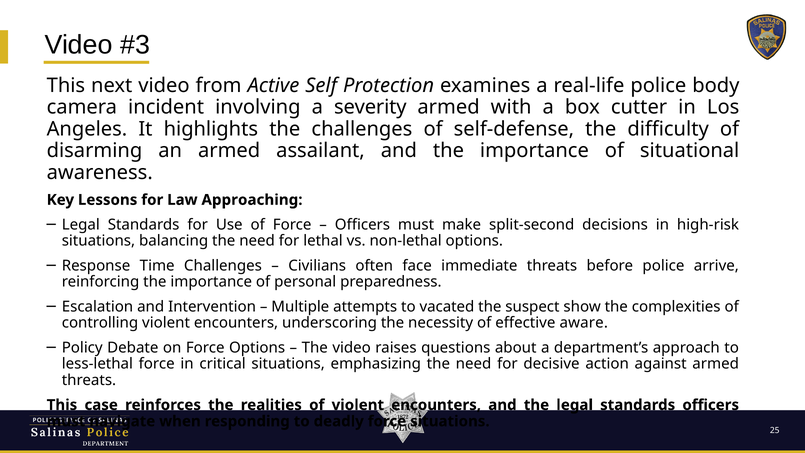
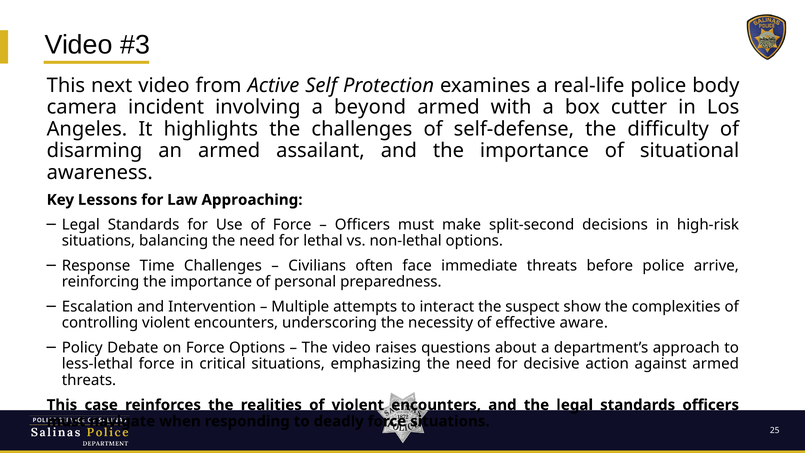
severity: severity -> beyond (370, 107)
vacated: vacated -> interact (447, 306)
